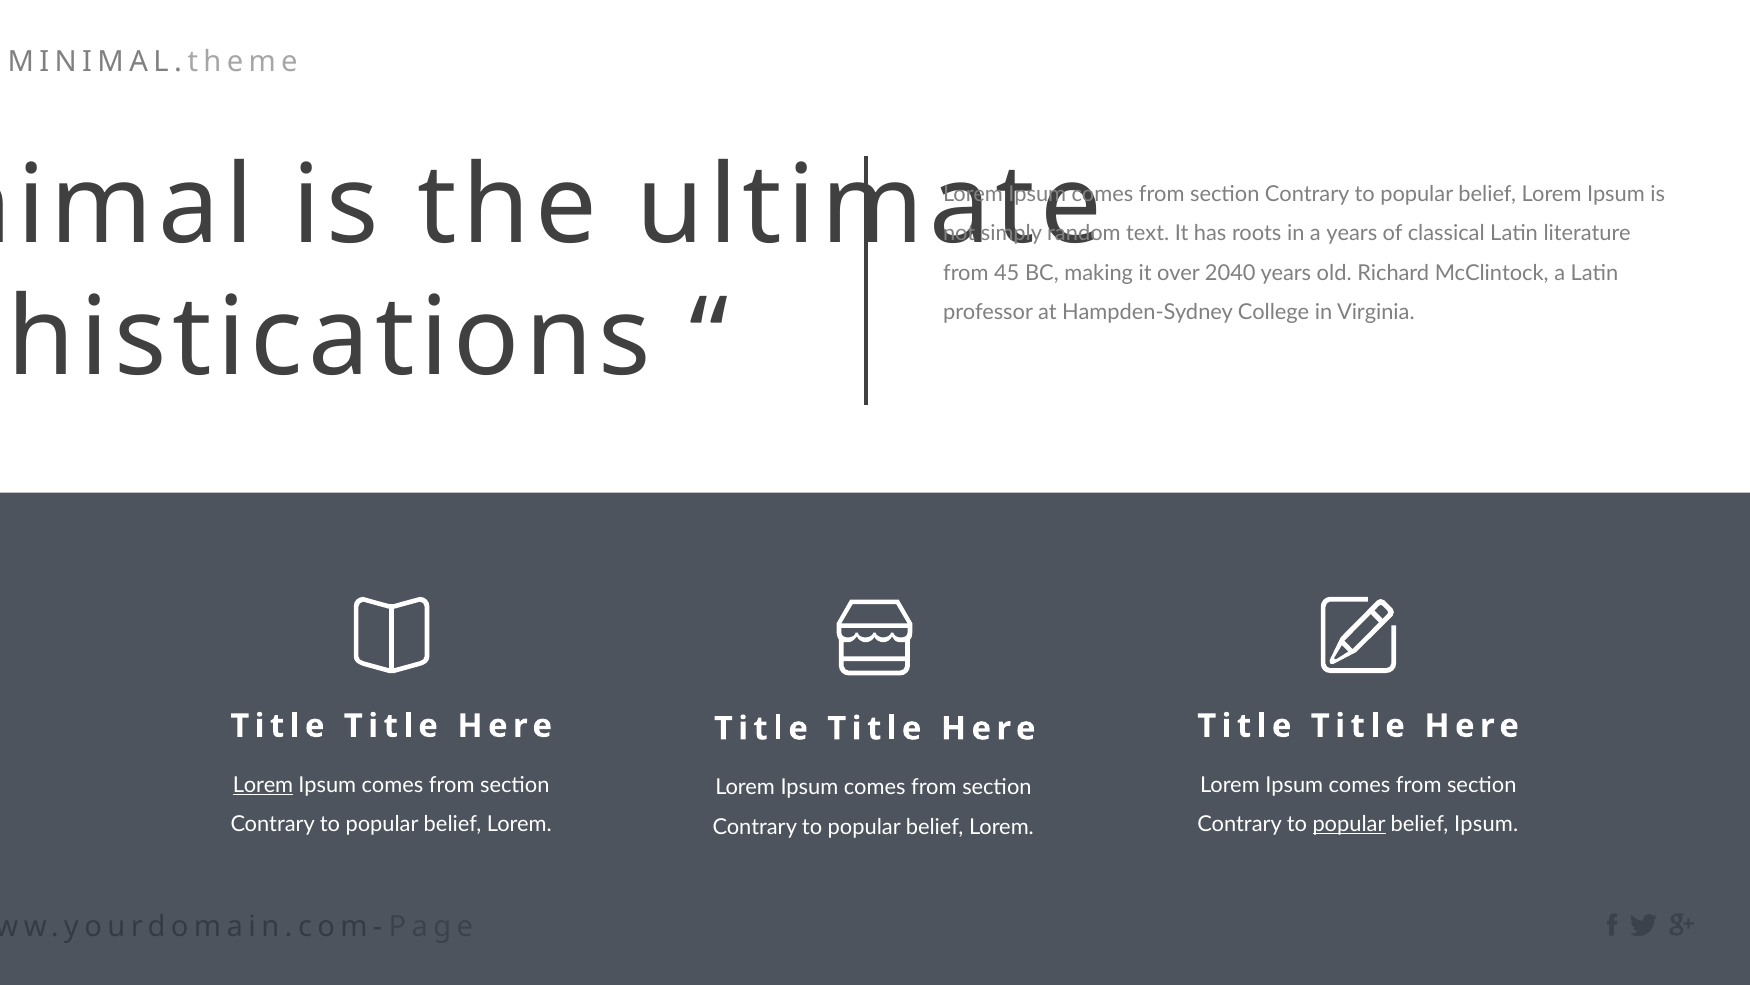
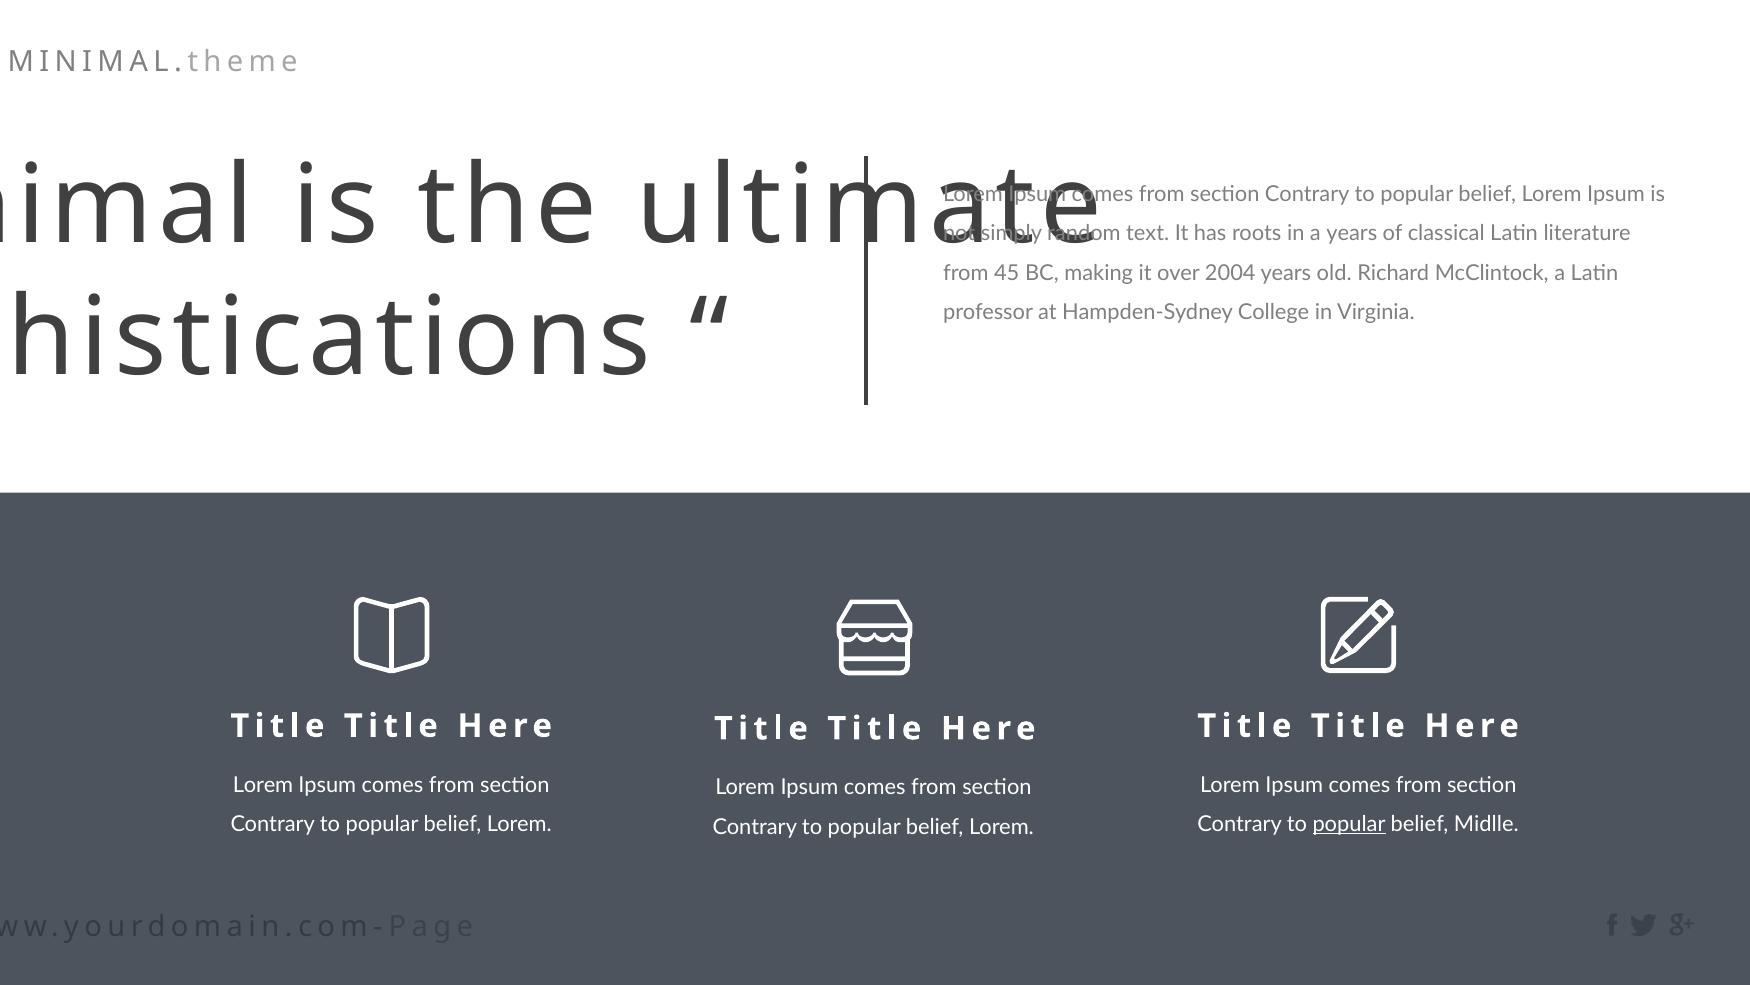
2040: 2040 -> 2004 (1230, 273)
Lorem underline: present -> none (263, 784)
belief Ipsum: Ipsum -> Midlle (1486, 824)
